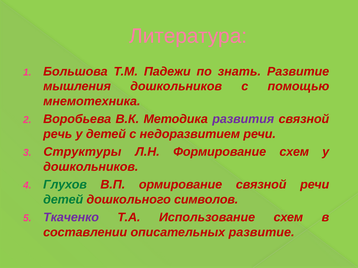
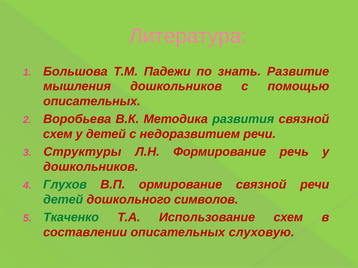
мнемотехника: мнемотехника -> описательных (92, 101)
развития colour: purple -> green (243, 119)
речь: речь -> схем (58, 134)
Формирование схем: схем -> речь (294, 152)
Ткаченко colour: purple -> green (71, 218)
описательных развитие: развитие -> слуховую (262, 233)
